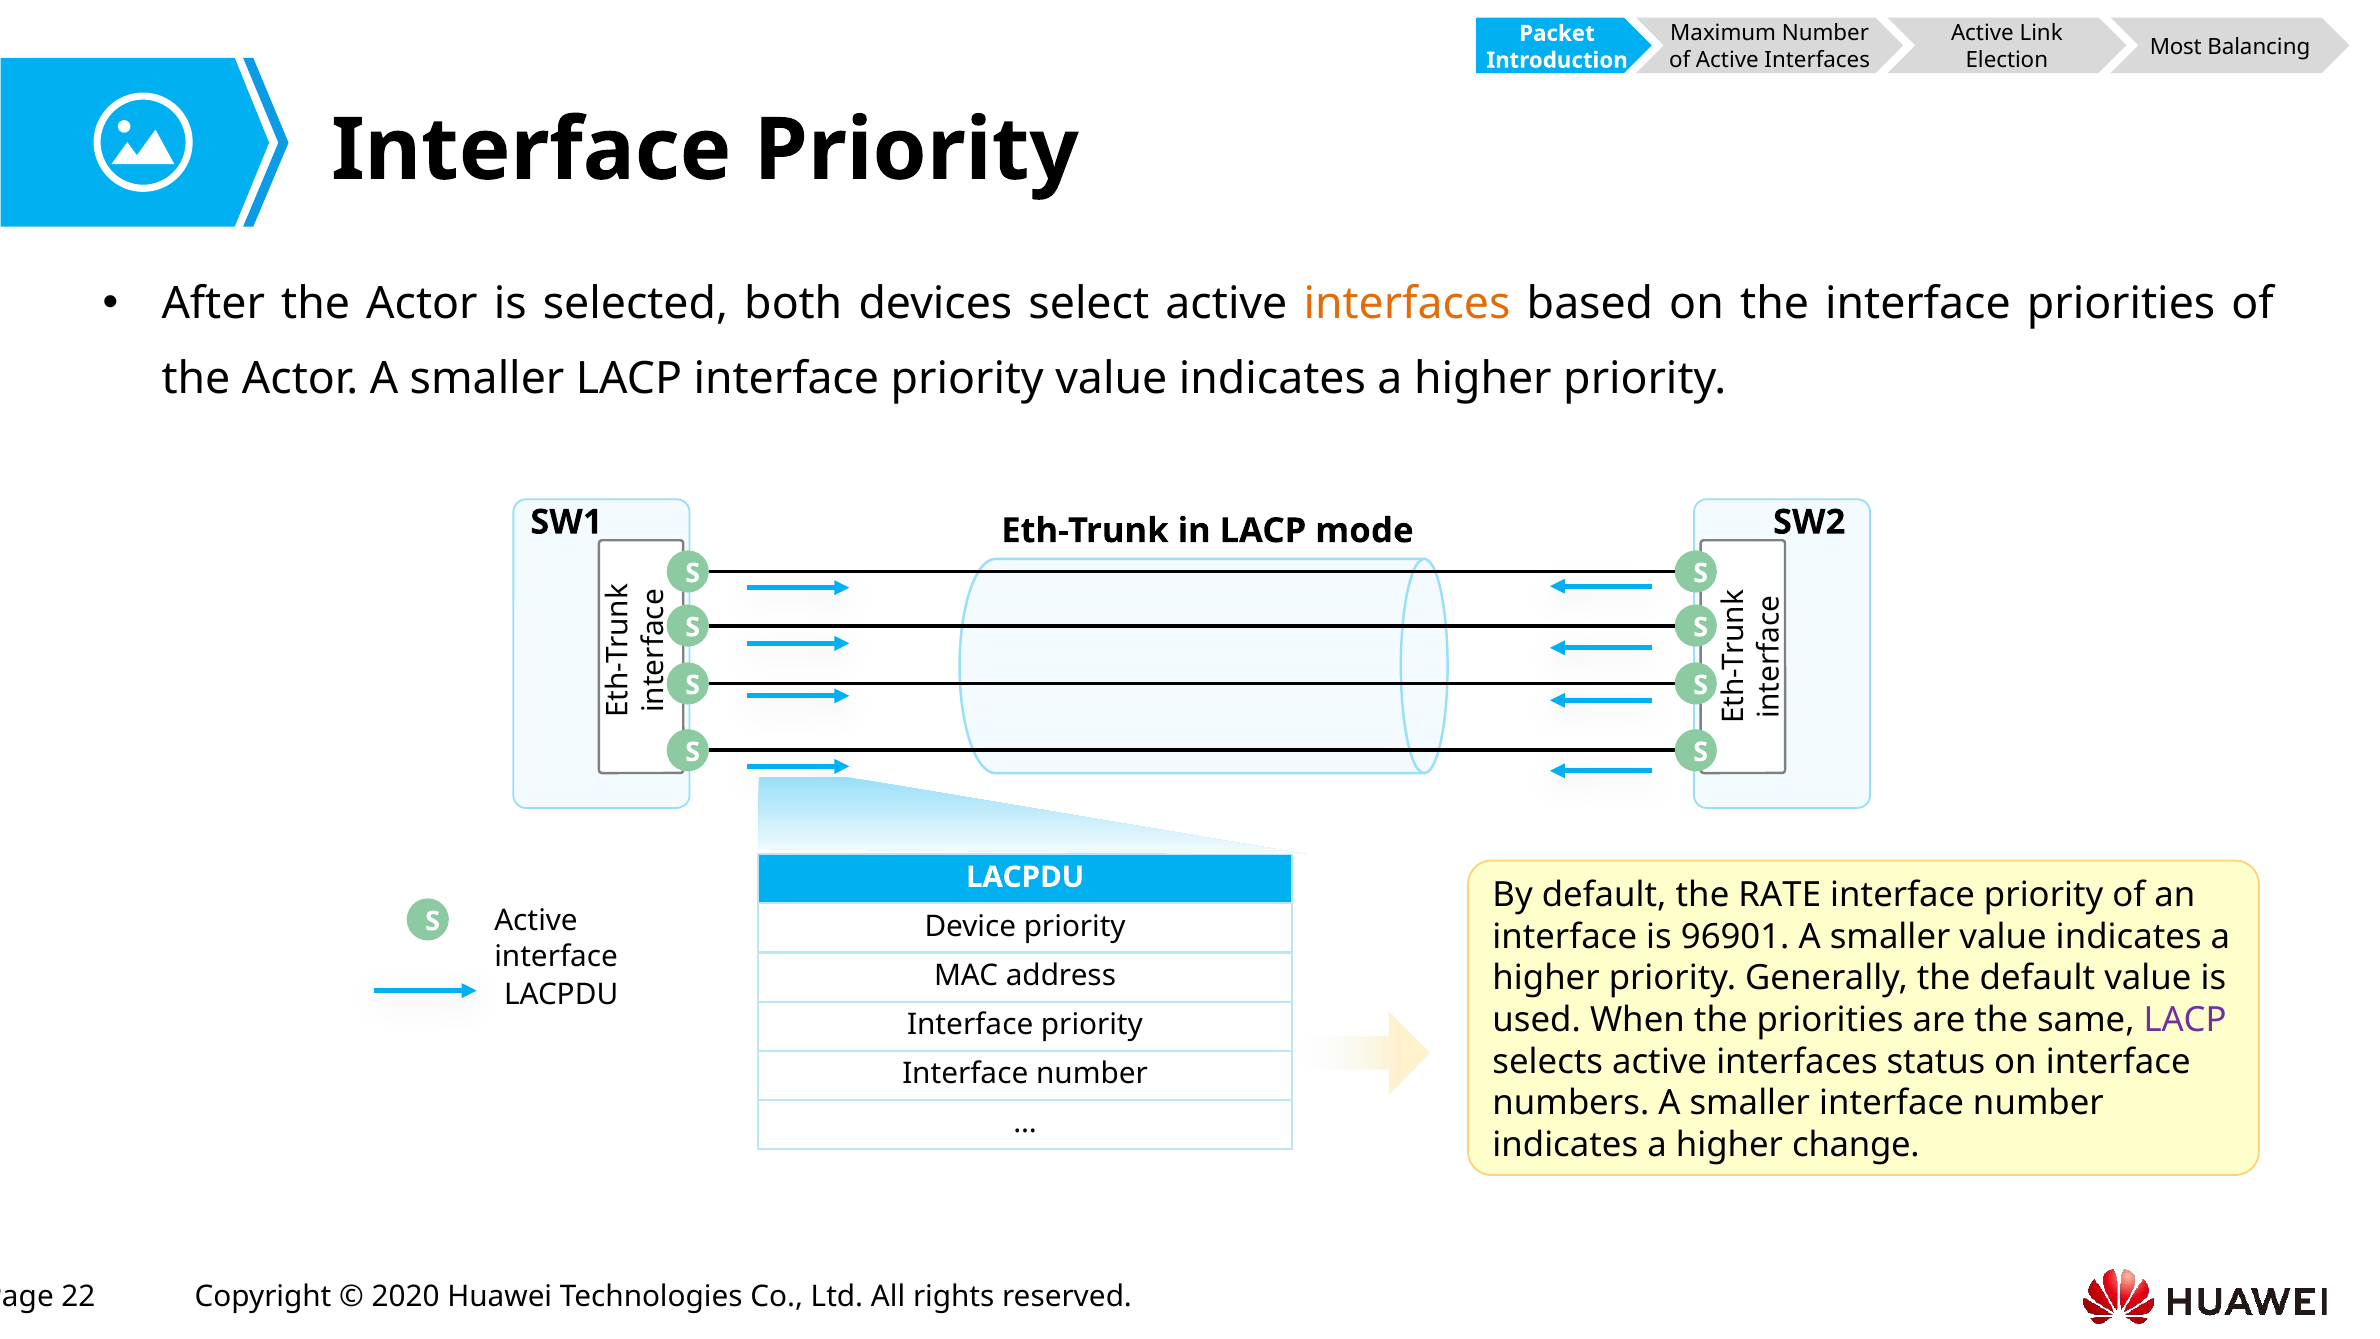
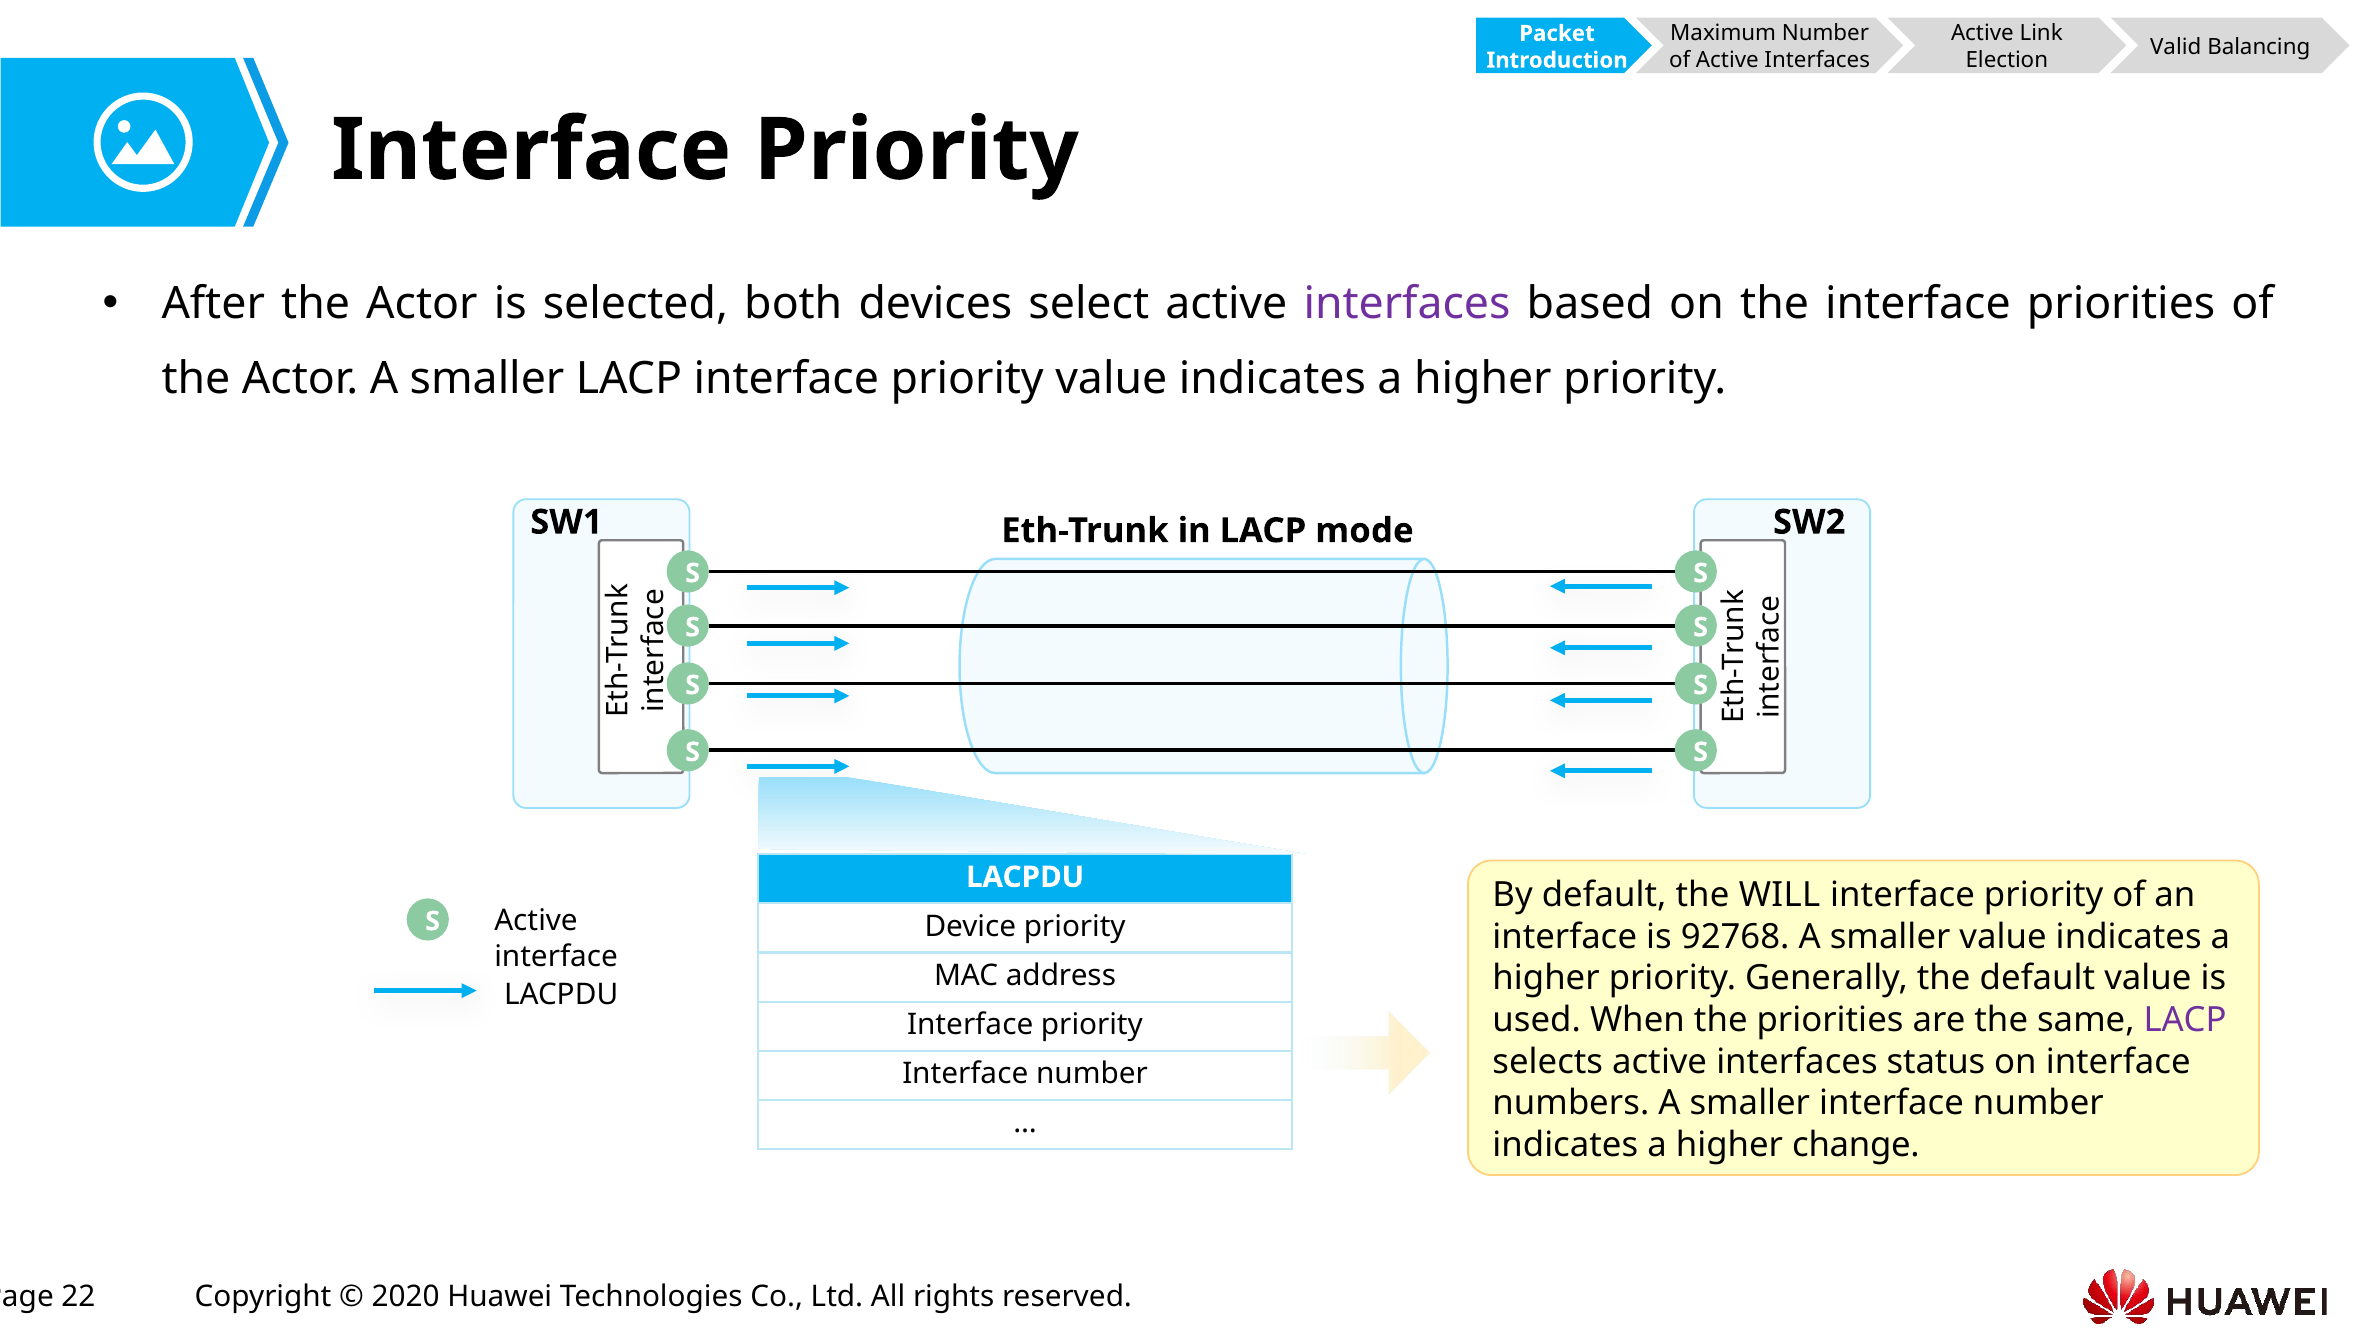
Most: Most -> Valid (2176, 47)
interfaces colour: orange -> purple (1407, 304)
RATE: RATE -> WILL (1780, 895)
96901: 96901 -> 92768 (1735, 937)
